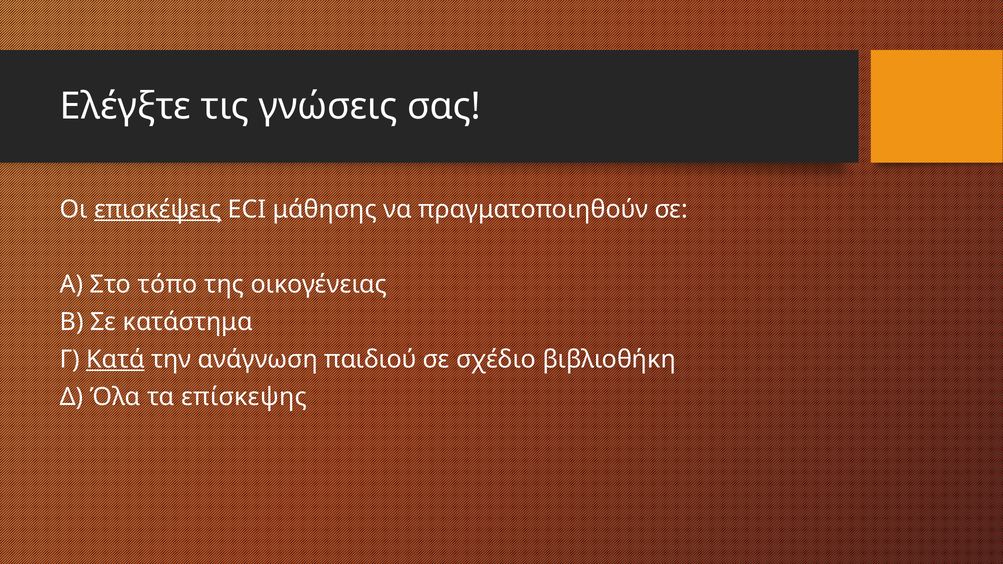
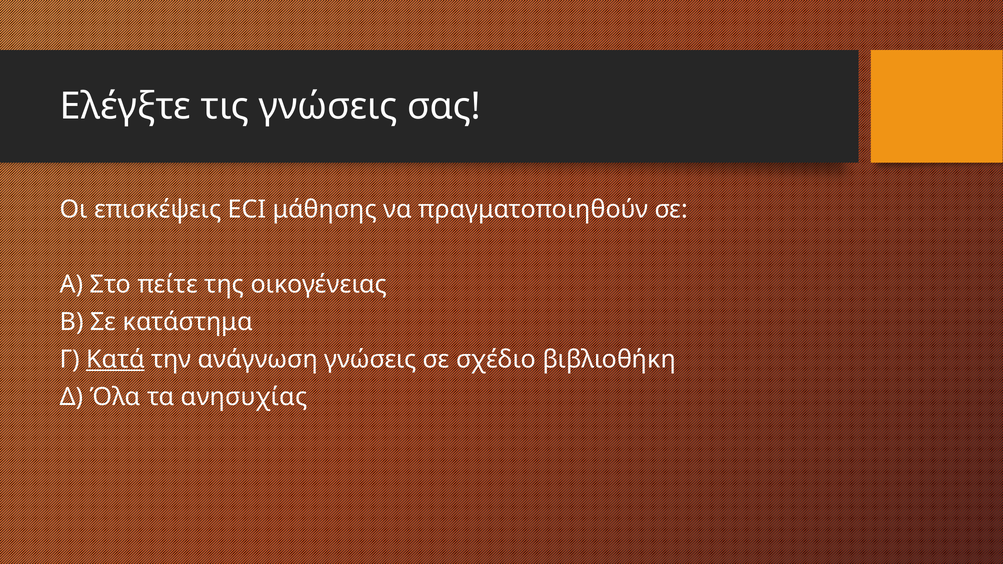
επισκέψεις underline: present -> none (158, 209)
τόπο: τόπο -> πείτε (168, 284)
ανάγνωση παιδιού: παιδιού -> γνώσεις (371, 359)
επίσκεψης: επίσκεψης -> ανησυχίας (244, 397)
